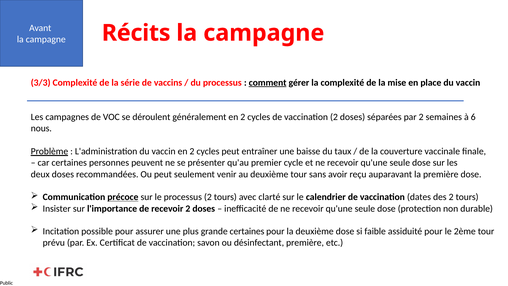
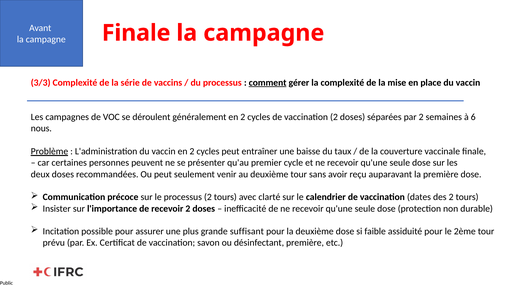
Récits: Récits -> Finale (136, 33)
précoce underline: present -> none (123, 197)
grande certaines: certaines -> suffisant (247, 231)
